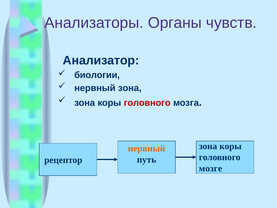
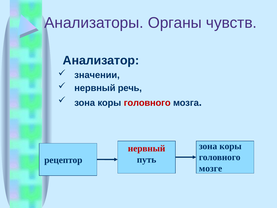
биологии: биологии -> значении (97, 75)
нервный зона: зона -> речь (130, 88)
нервный colour: orange -> red (147, 148)
